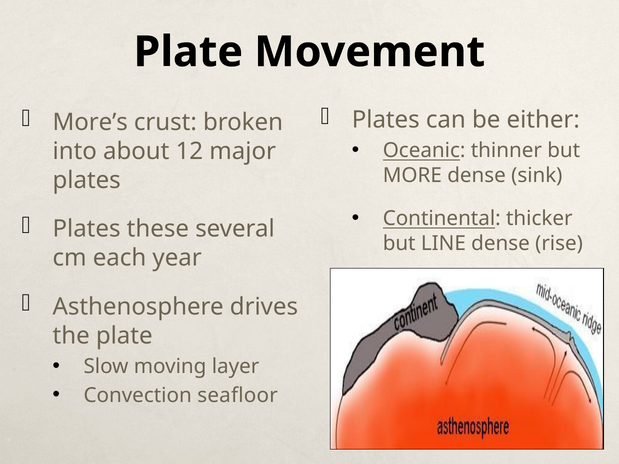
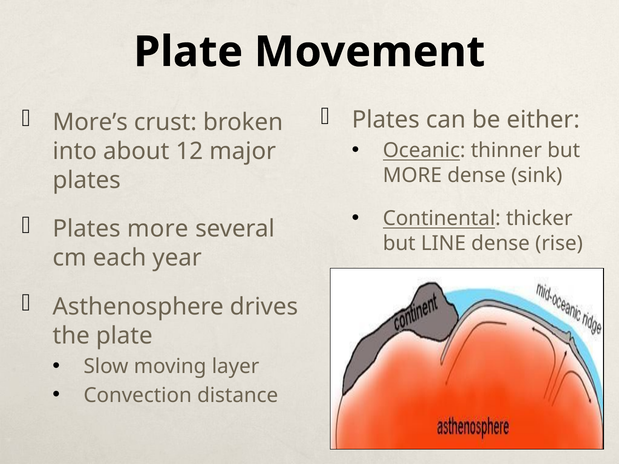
Plates these: these -> more (158, 229)
seafloor: seafloor -> distance (238, 395)
